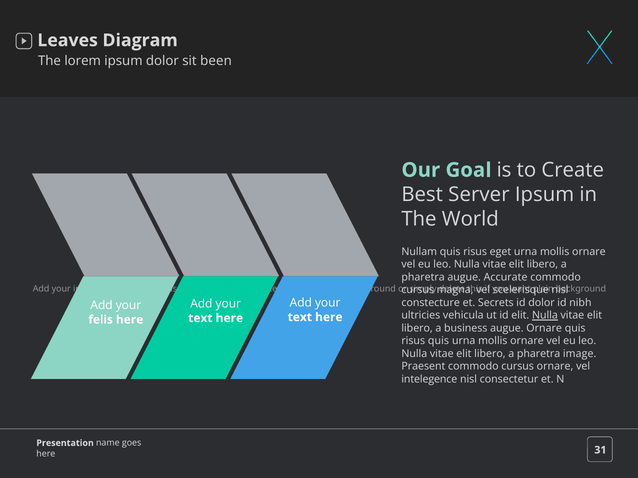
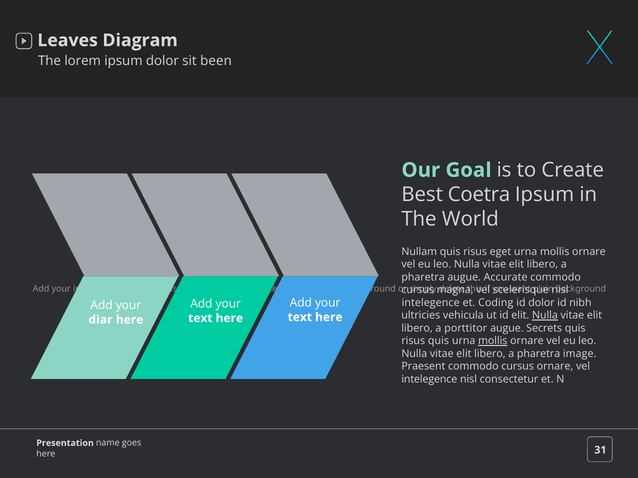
Server: Server -> Coetra (479, 195)
constecture: constecture -> intelegence (431, 303)
Secrets: Secrets -> Coding (496, 303)
felis: felis -> diar (101, 320)
business: business -> porttitor (466, 329)
augue Ornare: Ornare -> Secrets (544, 329)
mollis underline: none -> present (493, 341)
